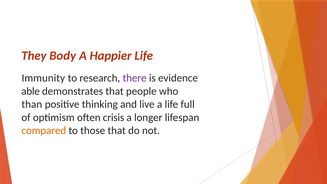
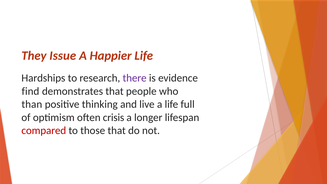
Body: Body -> Issue (63, 56)
Immunity: Immunity -> Hardships (43, 78)
able: able -> find (30, 91)
compared colour: orange -> red (44, 130)
